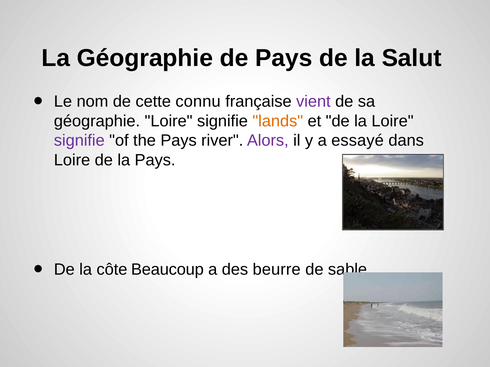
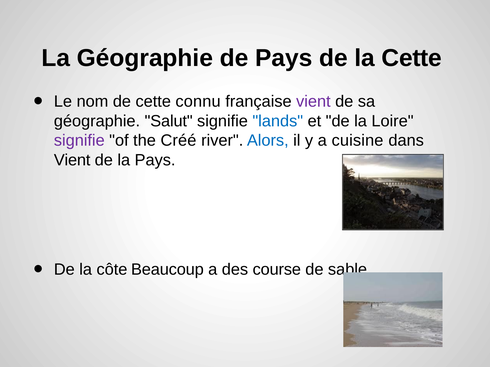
la Salut: Salut -> Cette (412, 58)
géographie Loire: Loire -> Salut (169, 121)
lands colour: orange -> blue (278, 121)
the Pays: Pays -> Créé (178, 141)
Alors colour: purple -> blue (268, 141)
essayé: essayé -> cuisine (358, 141)
Loire: Loire -> Vient (72, 160)
beurre: beurre -> course (277, 270)
